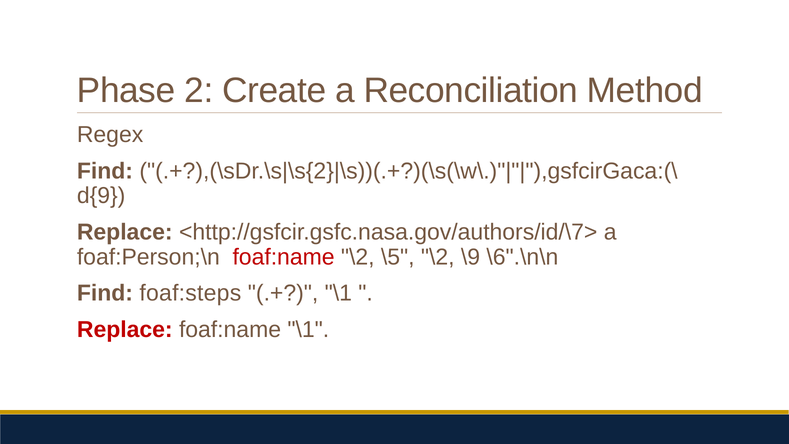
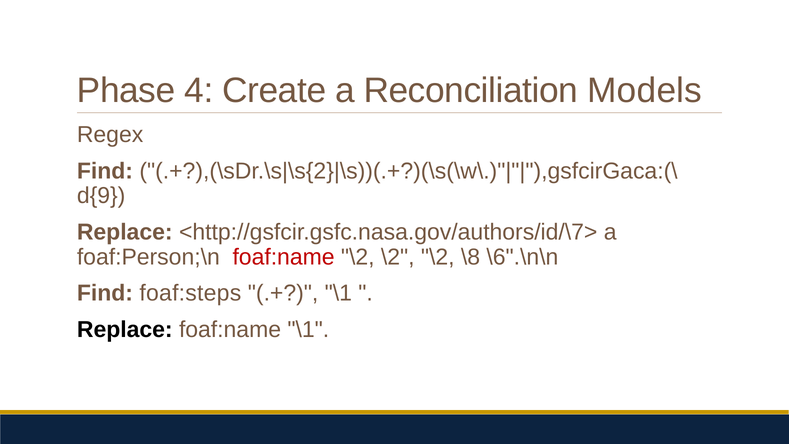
2: 2 -> 4 (199, 91)
Method: Method -> Models (645, 91)
\5: \5 -> \2 (398, 257)
\9: \9 -> \8 (470, 257)
Replace colour: red -> black (125, 330)
